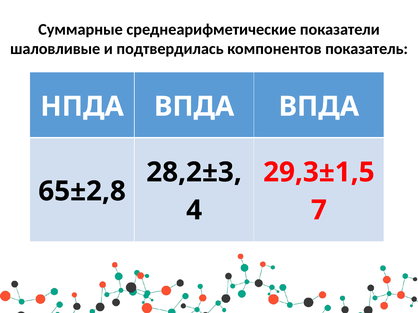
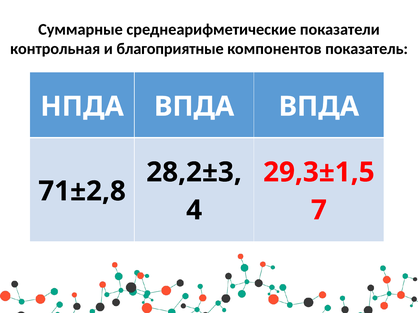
шаловливые: шаловливые -> контрольная (55, 49)
подтвердилась: подтвердилась -> благоприятные (170, 49)
65±2,8: 65±2,8 -> 71±2,8 (82, 191)
